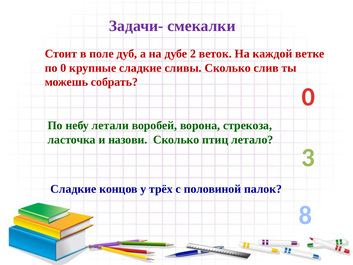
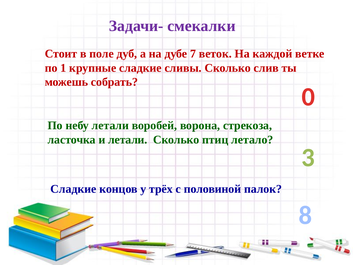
2: 2 -> 7 (193, 54)
по 0: 0 -> 1 (63, 68)
и назови: назови -> летали (128, 140)
